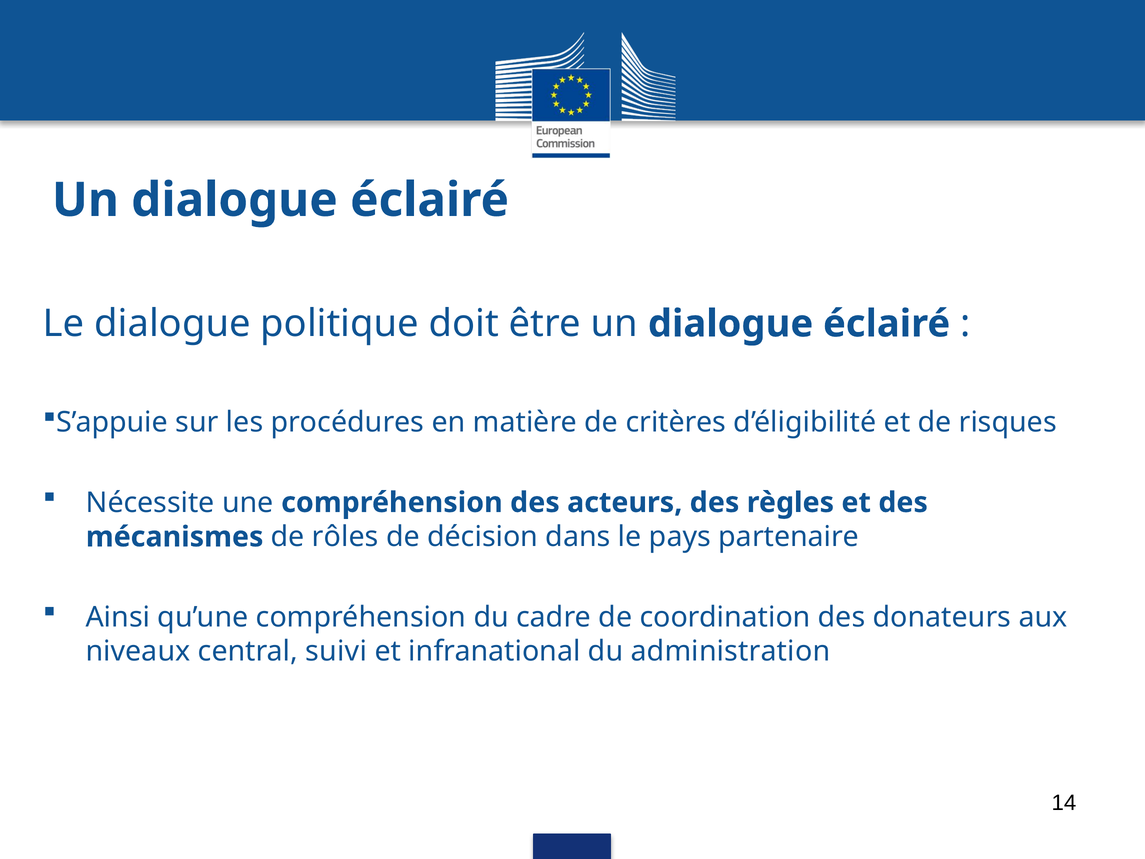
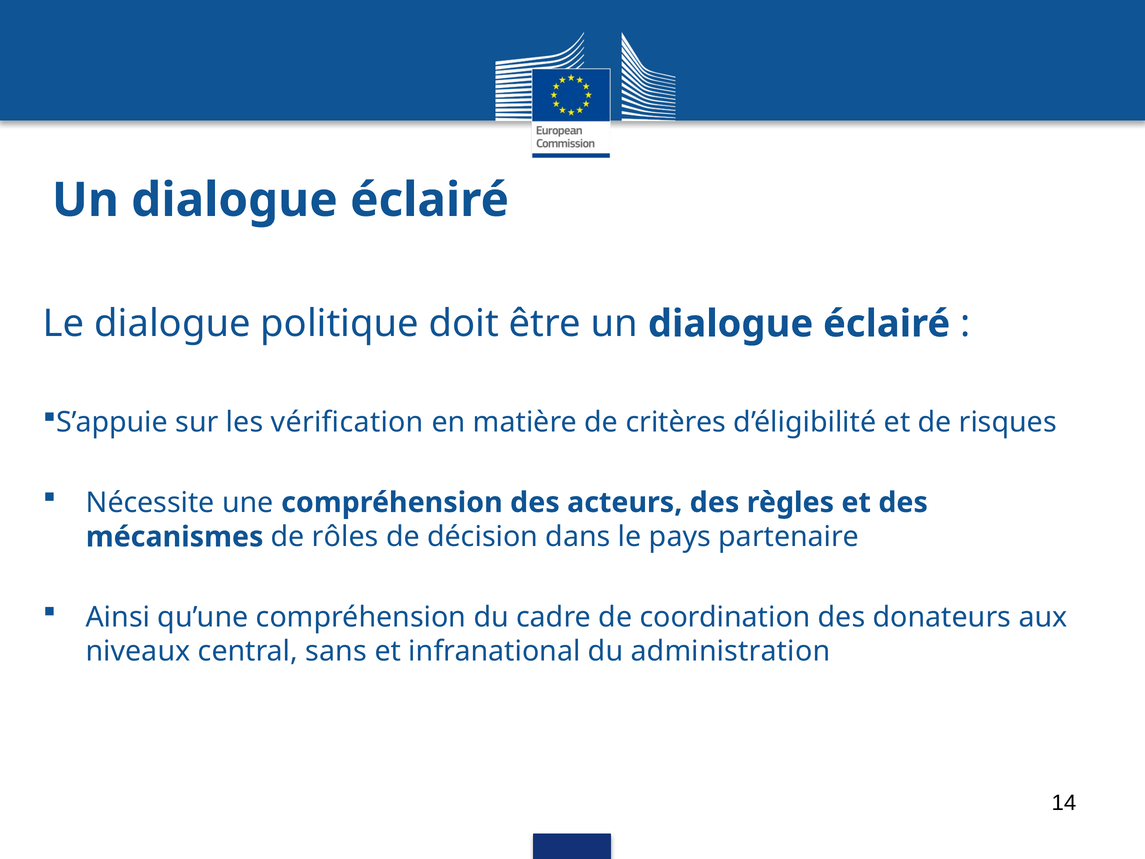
procédures: procédures -> vérification (347, 422)
suivi: suivi -> sans (336, 651)
